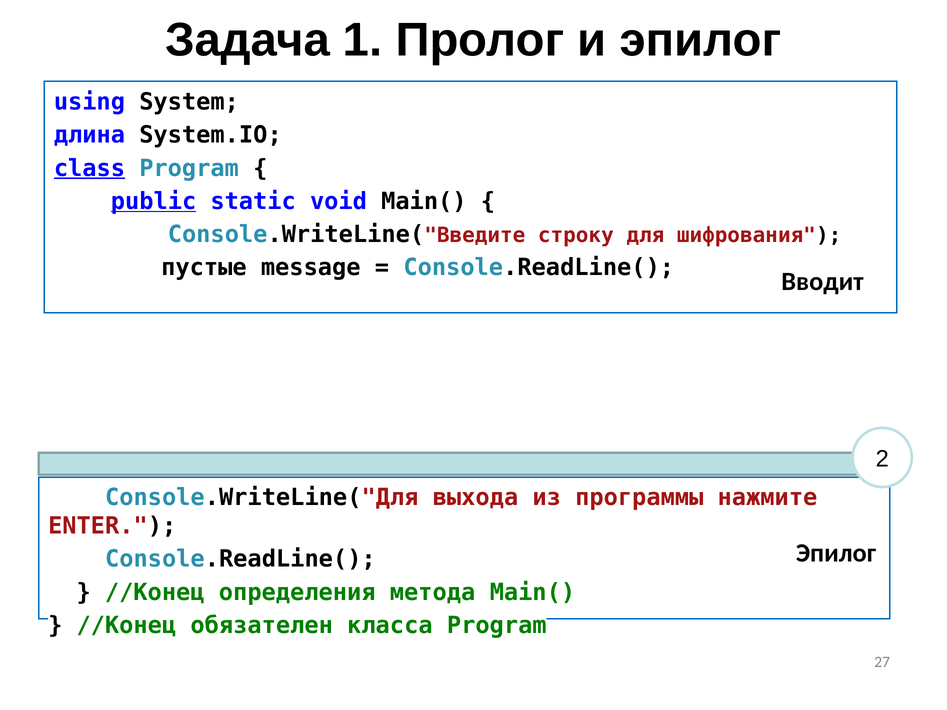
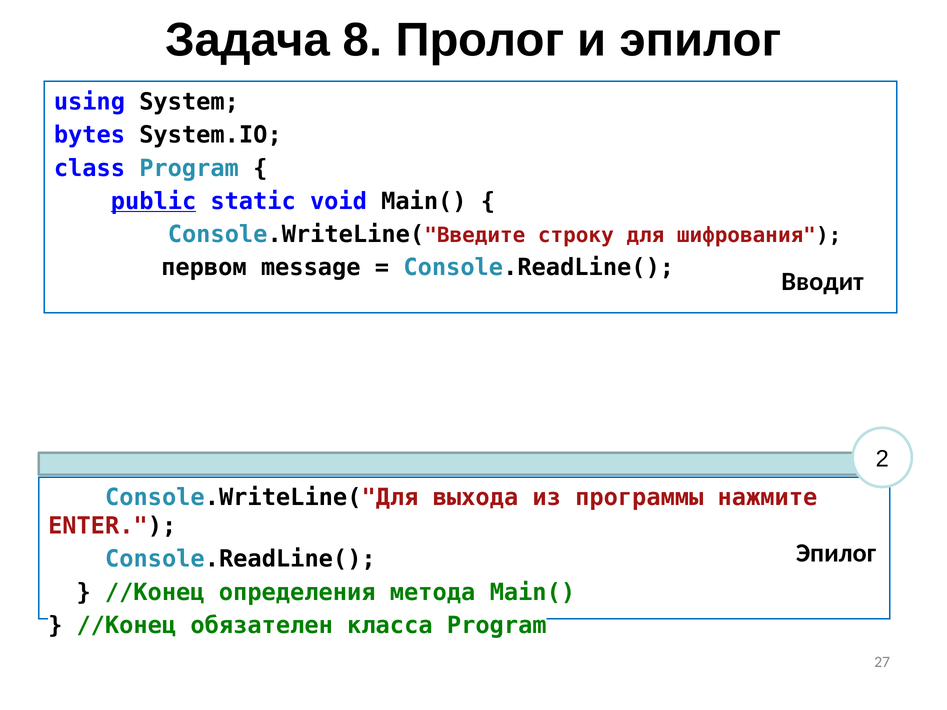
1: 1 -> 8 (363, 40)
длина: длина -> bytes (89, 135)
class underline: present -> none (89, 168)
пустые: пустые -> первом (204, 268)
